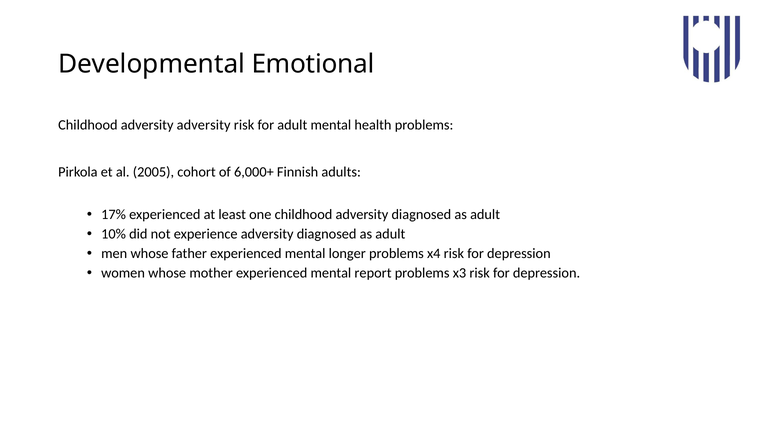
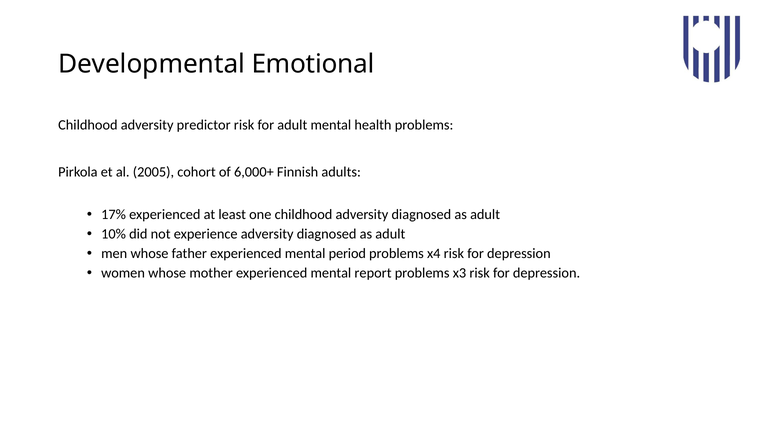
adversity adversity: adversity -> predictor (204, 125)
longer: longer -> period (347, 254)
